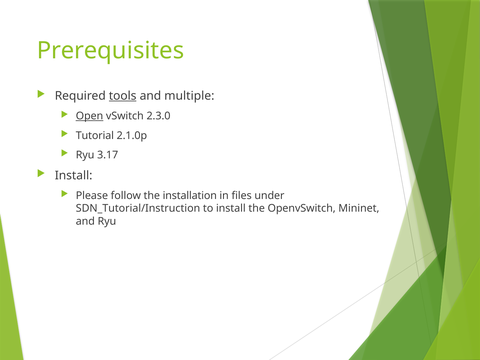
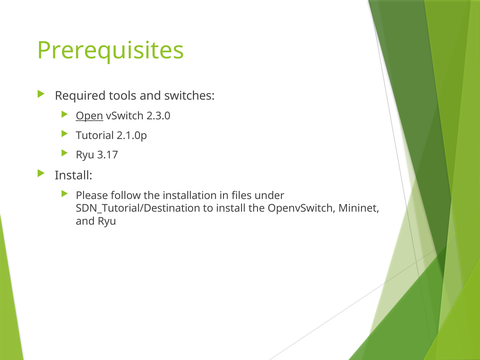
tools underline: present -> none (123, 96)
multiple: multiple -> switches (189, 96)
SDN_Tutorial/Instruction: SDN_Tutorial/Instruction -> SDN_Tutorial/Destination (138, 208)
